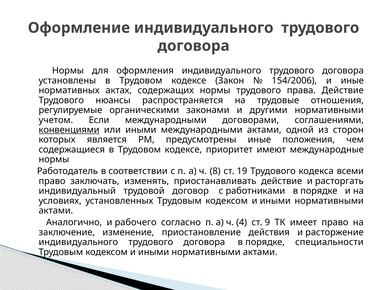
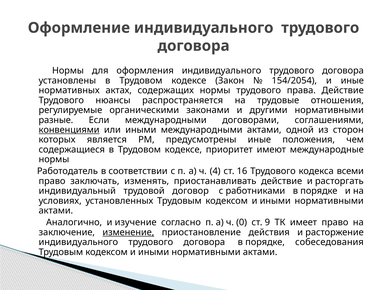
154/2006: 154/2006 -> 154/2054 (294, 81)
учетом: учетом -> разные (56, 120)
8: 8 -> 4 (215, 171)
19: 19 -> 16 (242, 171)
рабочего: рабочего -> изучение (136, 223)
4: 4 -> 0 (242, 223)
изменение underline: none -> present (128, 233)
специальности: специальности -> собеседования (329, 242)
